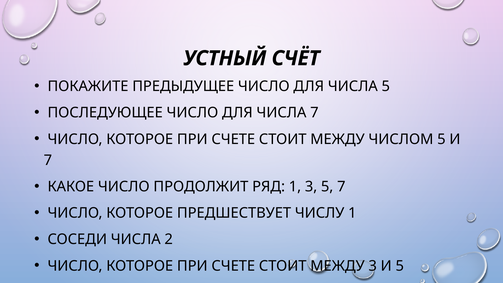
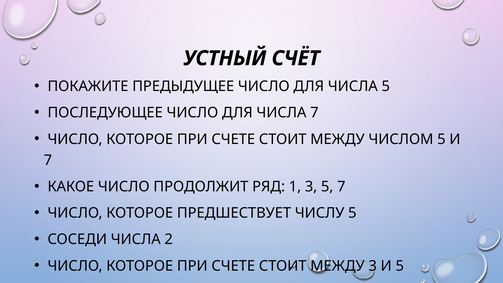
ЧИСЛУ 1: 1 -> 5 (352, 213)
